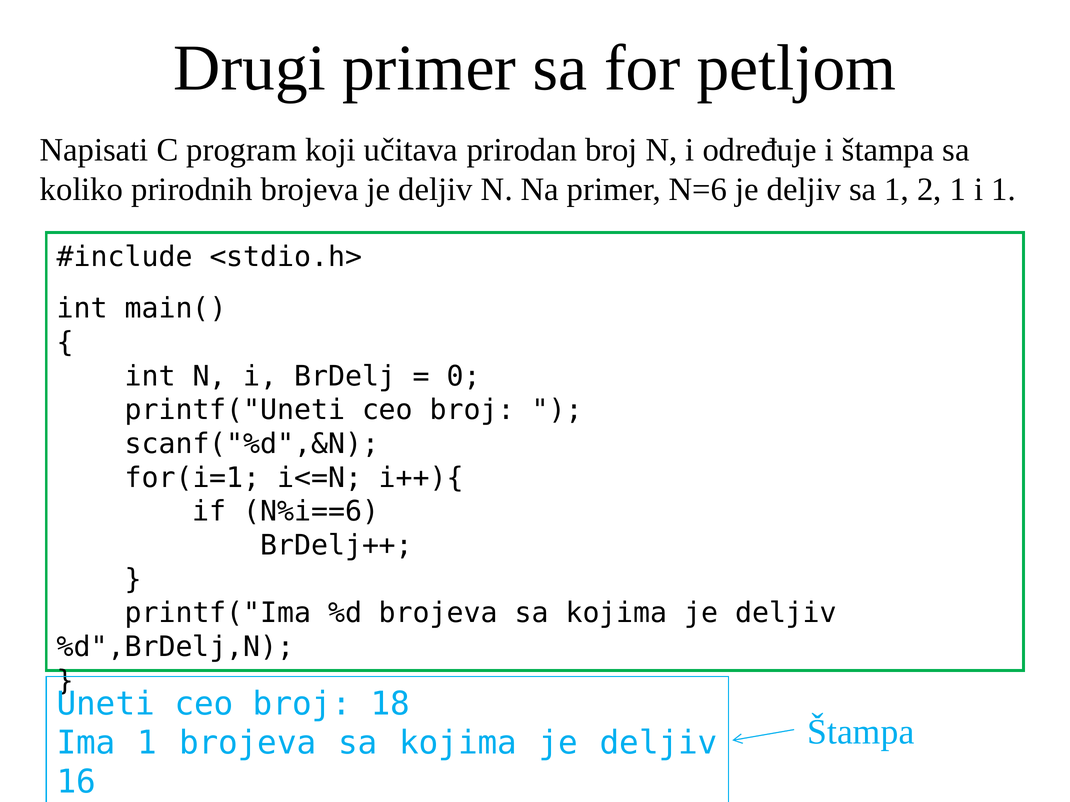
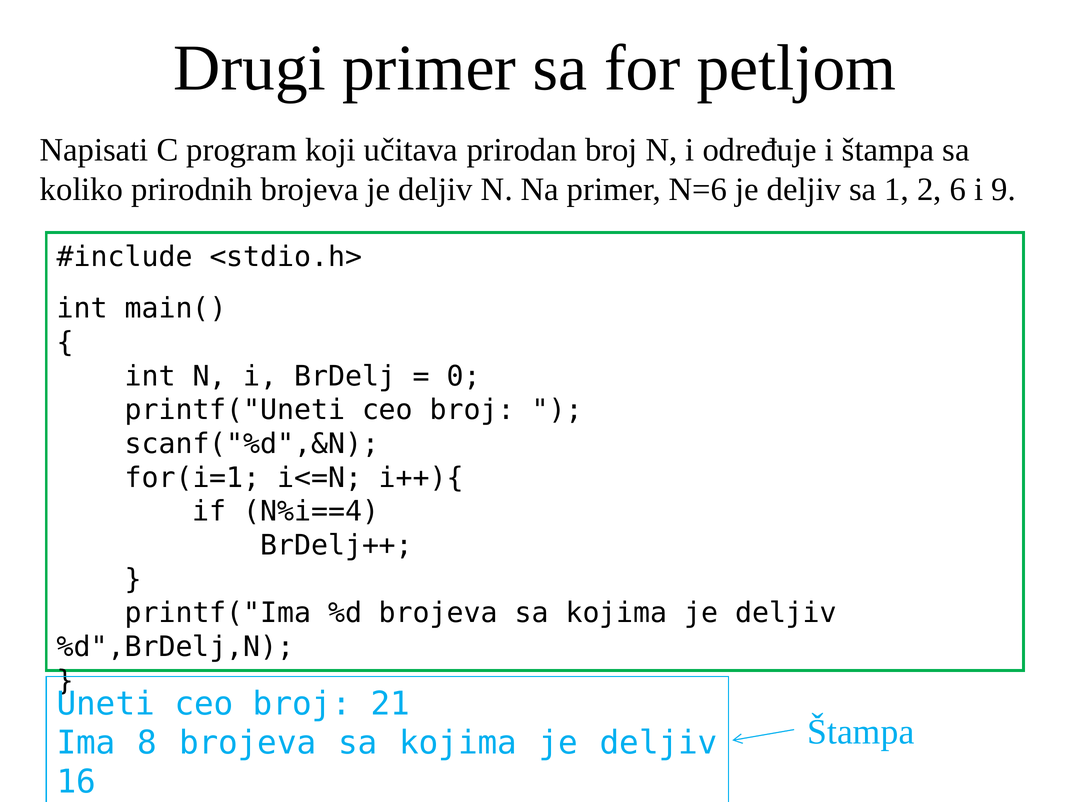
2 1: 1 -> 6 (958, 190)
i 1: 1 -> 9 (1004, 190)
N%i==6: N%i==6 -> N%i==4 (311, 512)
18: 18 -> 21 (390, 704)
Ima 1: 1 -> 8 (147, 743)
